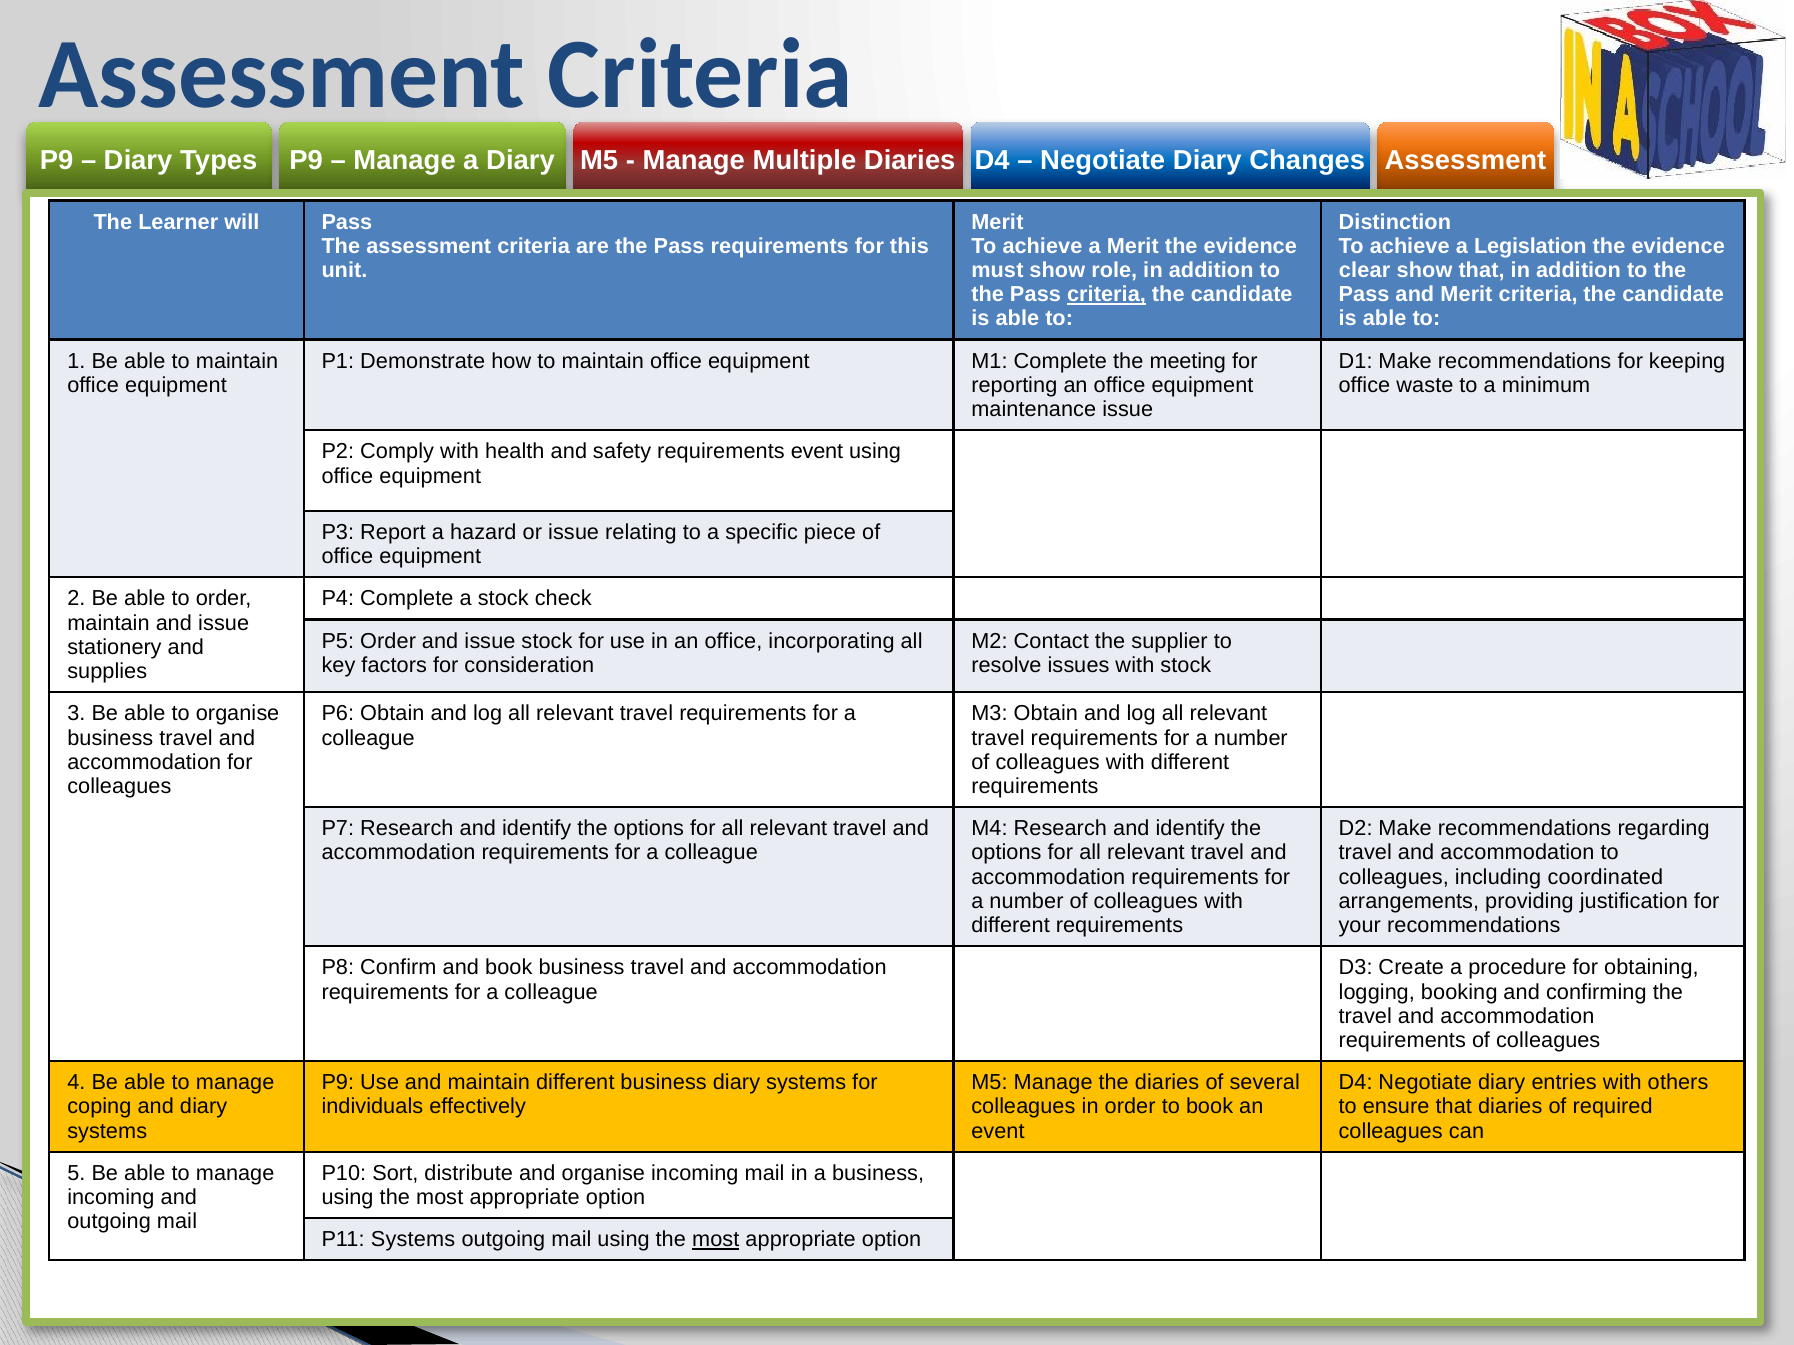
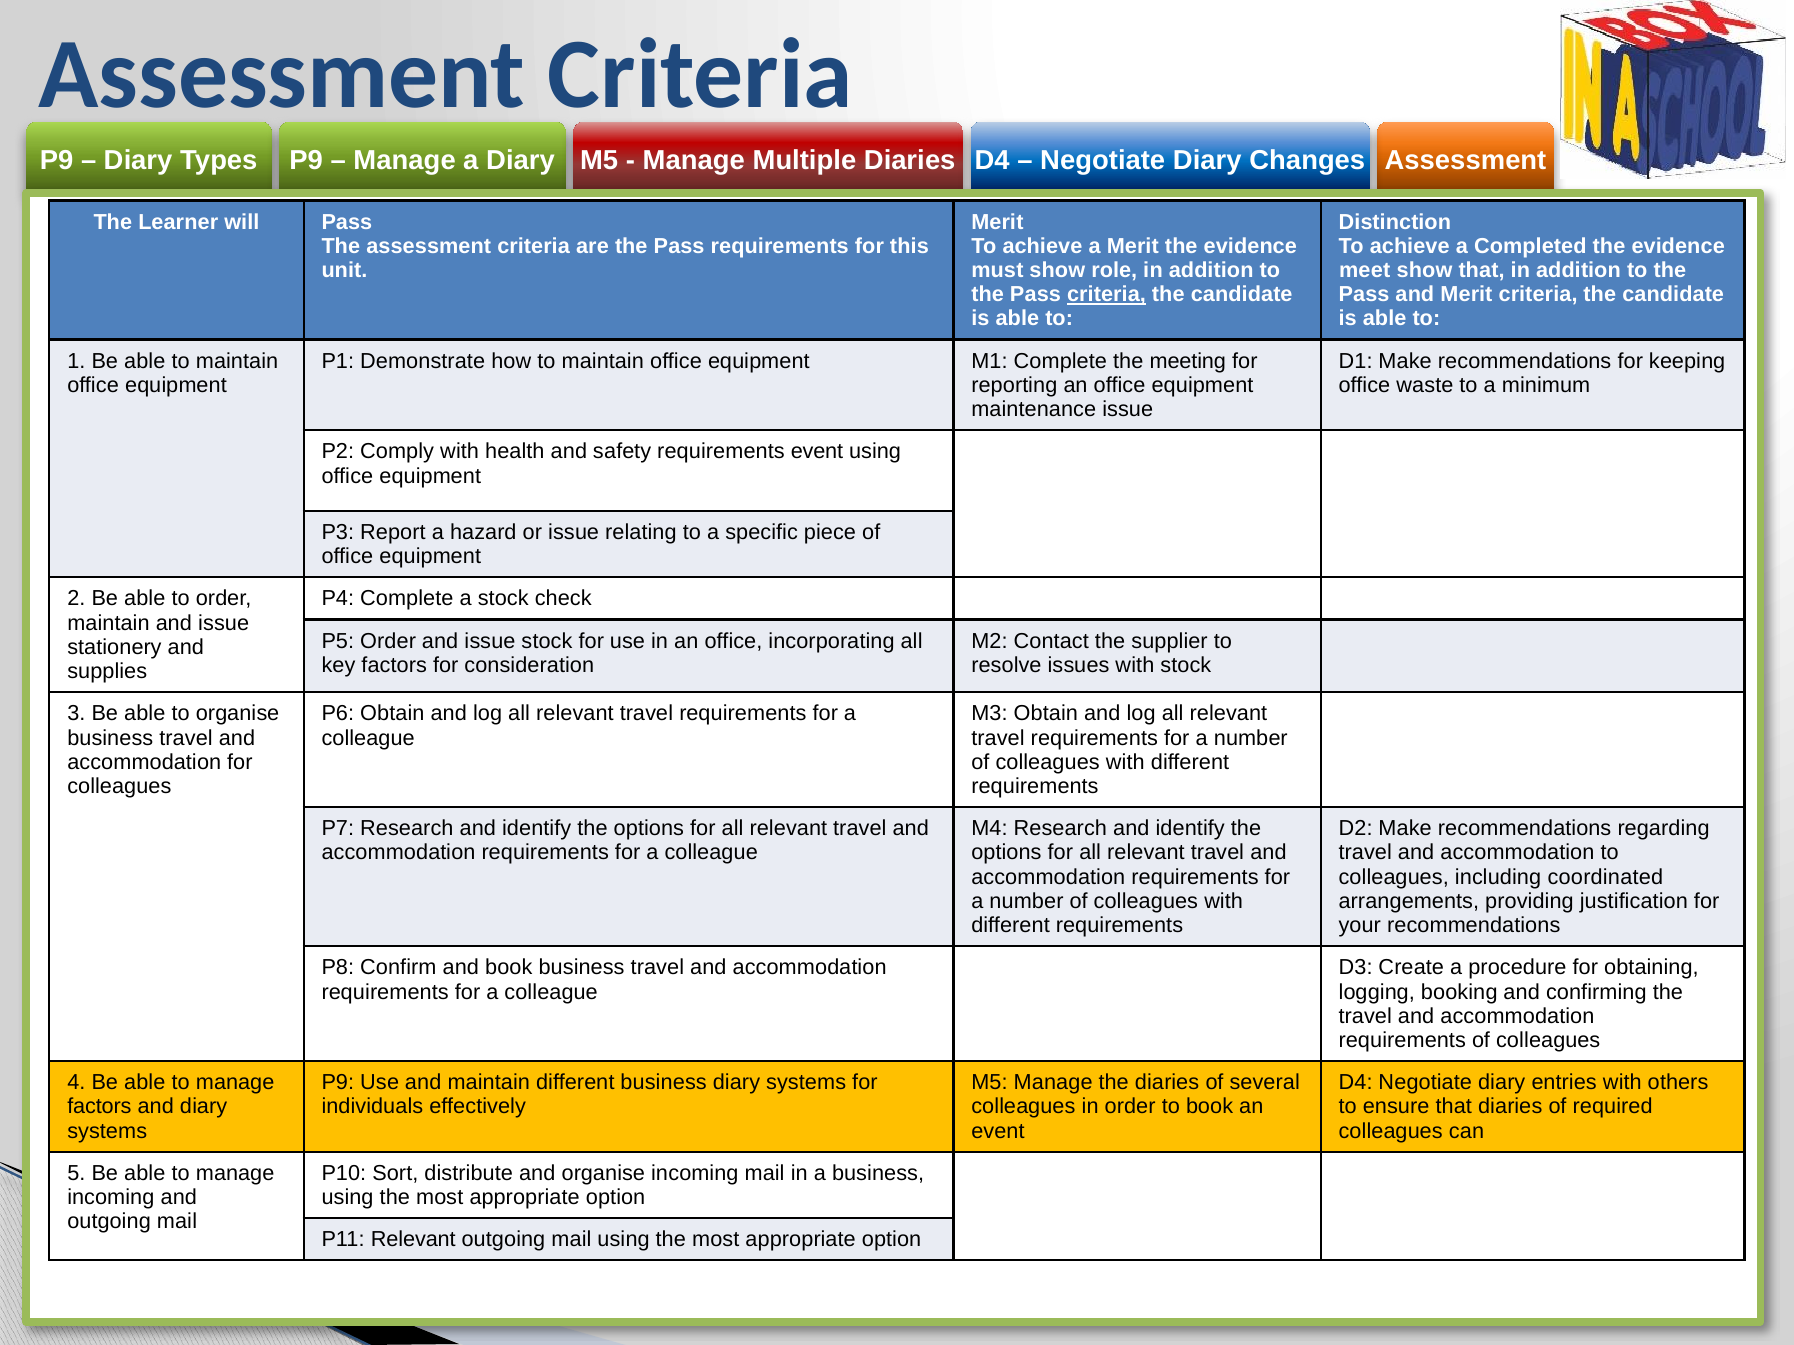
Legislation: Legislation -> Completed (1530, 246)
clear: clear -> meet (1365, 270)
coping: coping -> factors (99, 1107)
P11 Systems: Systems -> Relevant (413, 1240)
most underline: present -> none (716, 1240)
